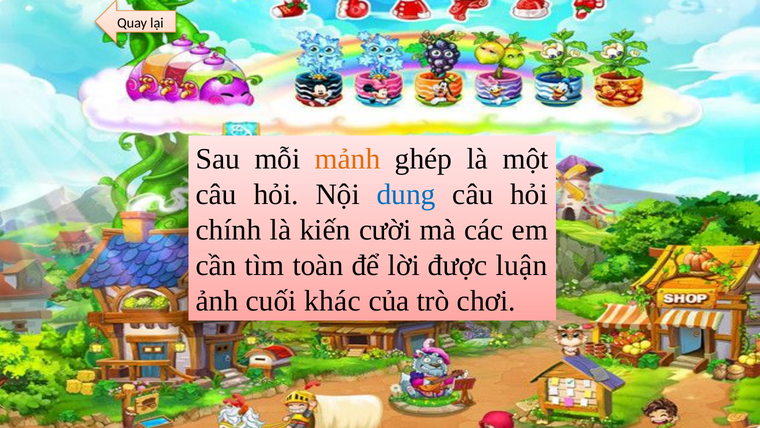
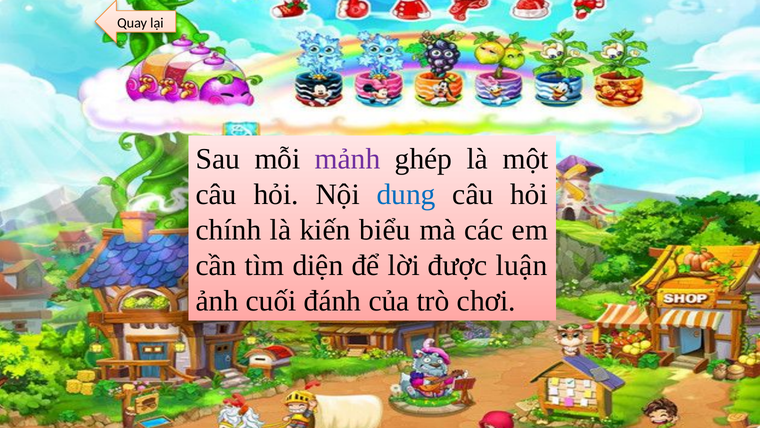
mảnh colour: orange -> purple (348, 159)
cười: cười -> biểu (385, 230)
toàn: toàn -> diện (318, 265)
khác: khác -> đánh (333, 301)
